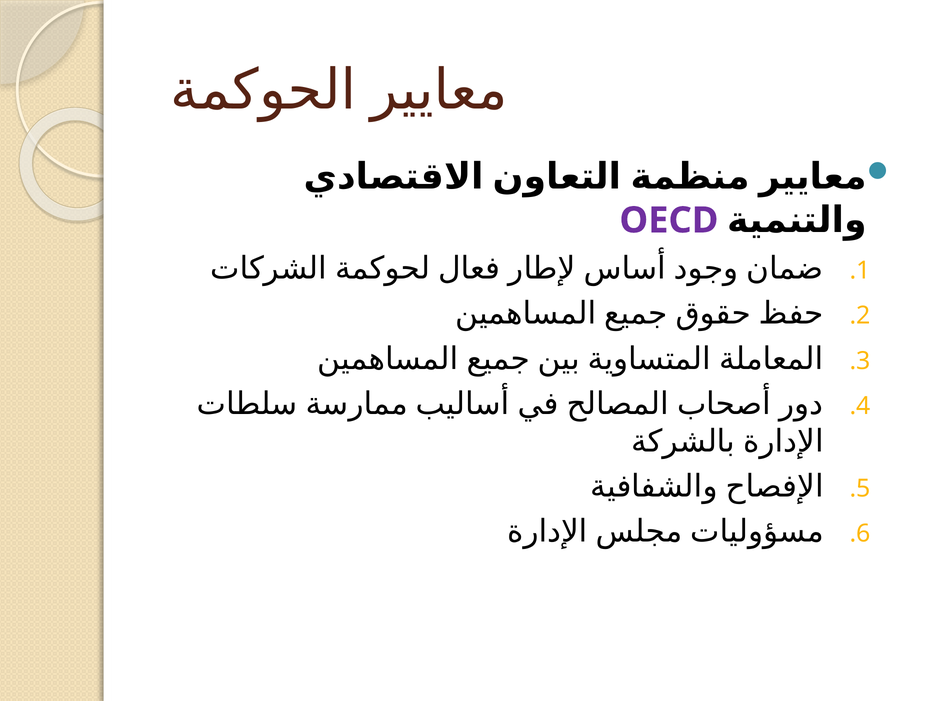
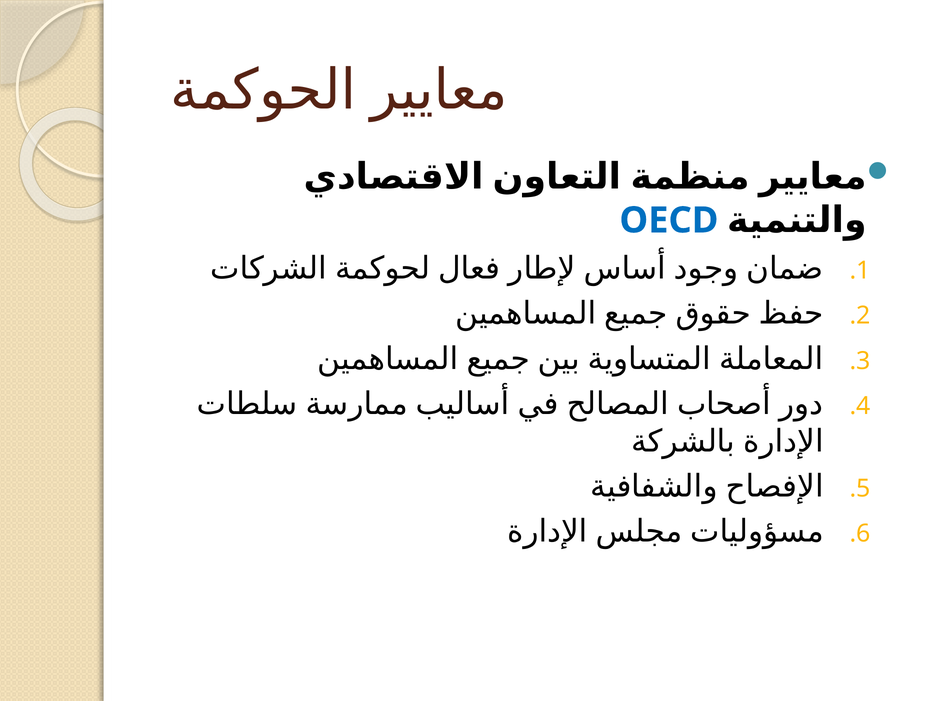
OECD colour: purple -> blue (669, 220)
